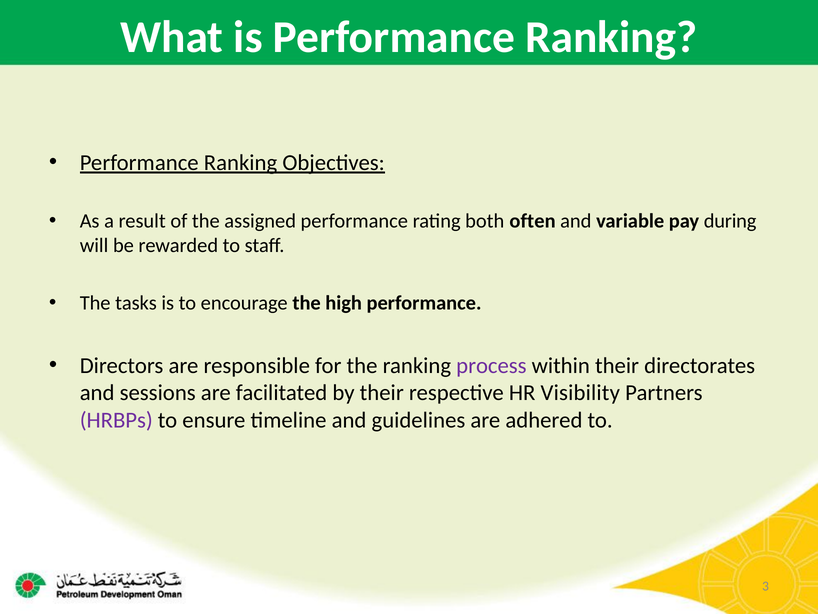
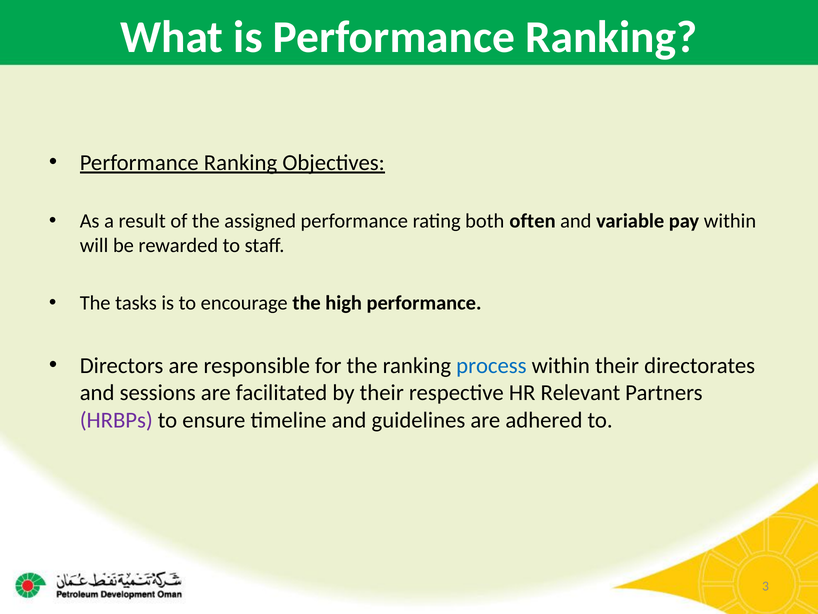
pay during: during -> within (730, 221)
process colour: purple -> blue (491, 365)
Visibility: Visibility -> Relevant (580, 393)
